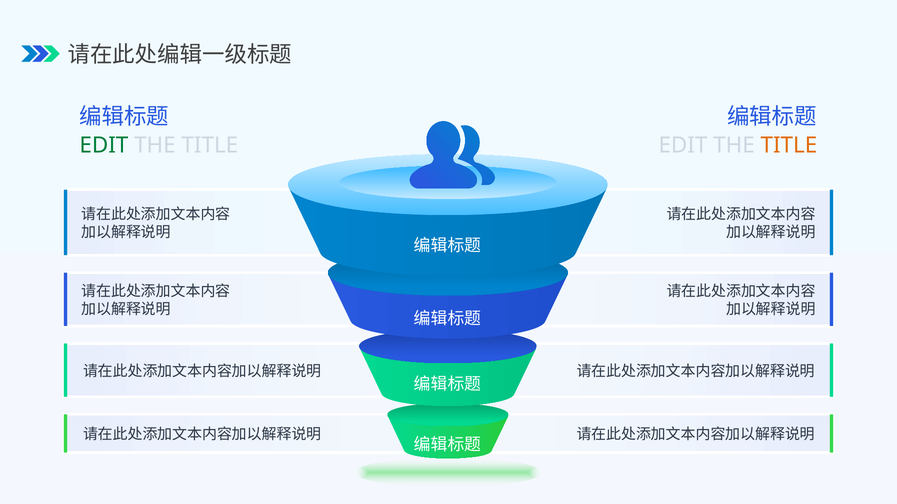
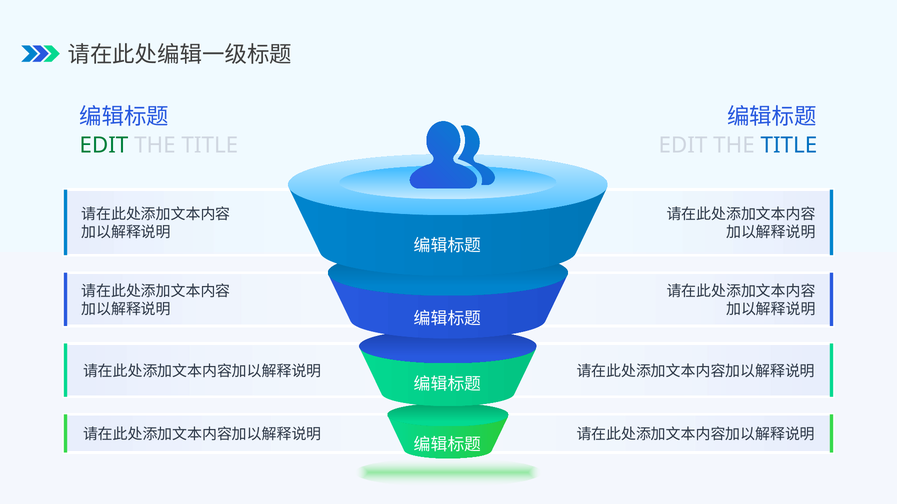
TITLE colour: orange -> blue (789, 146)
